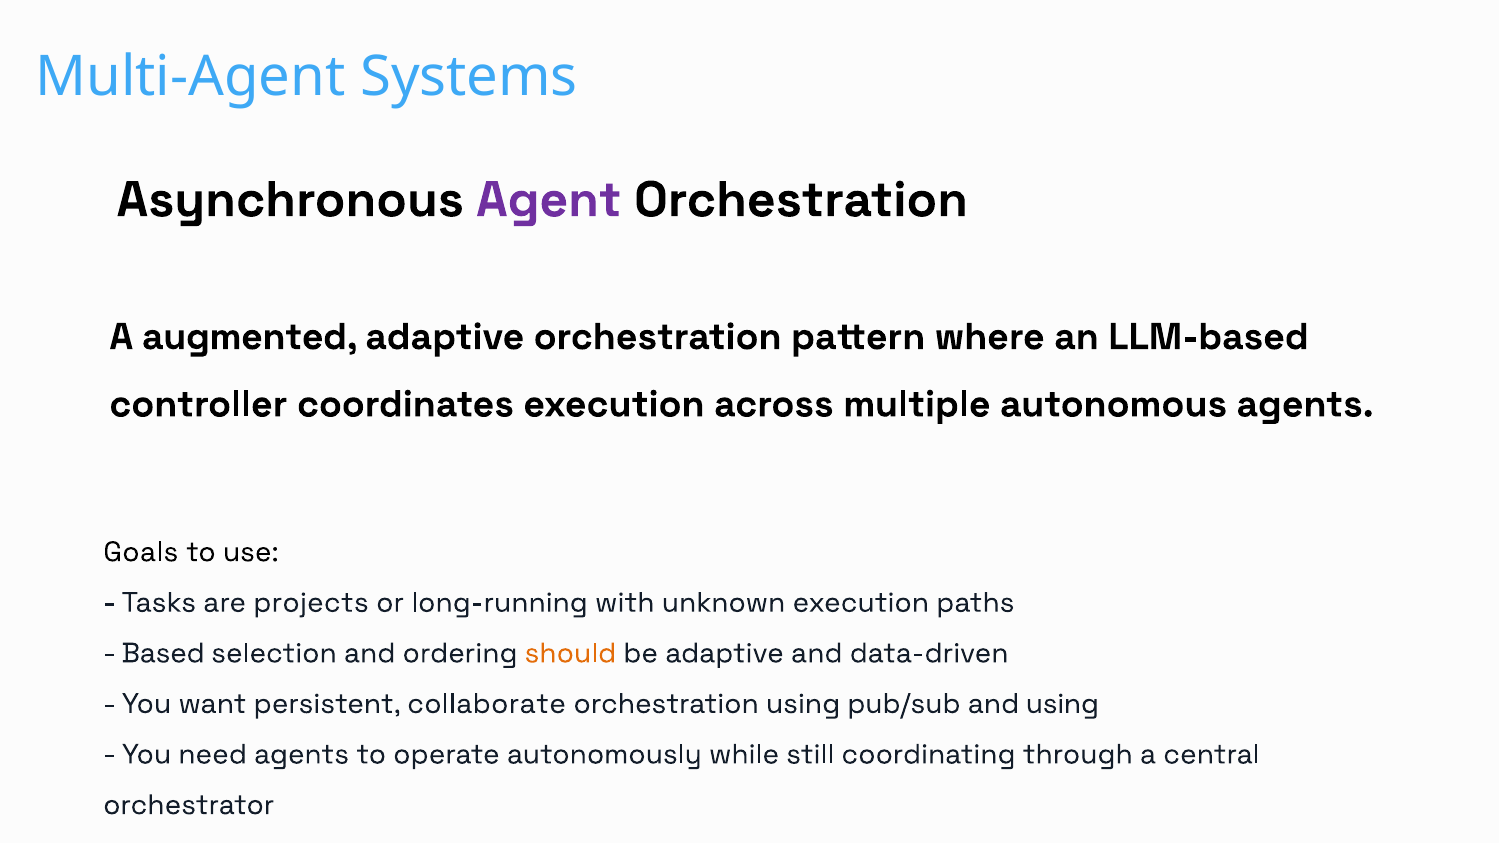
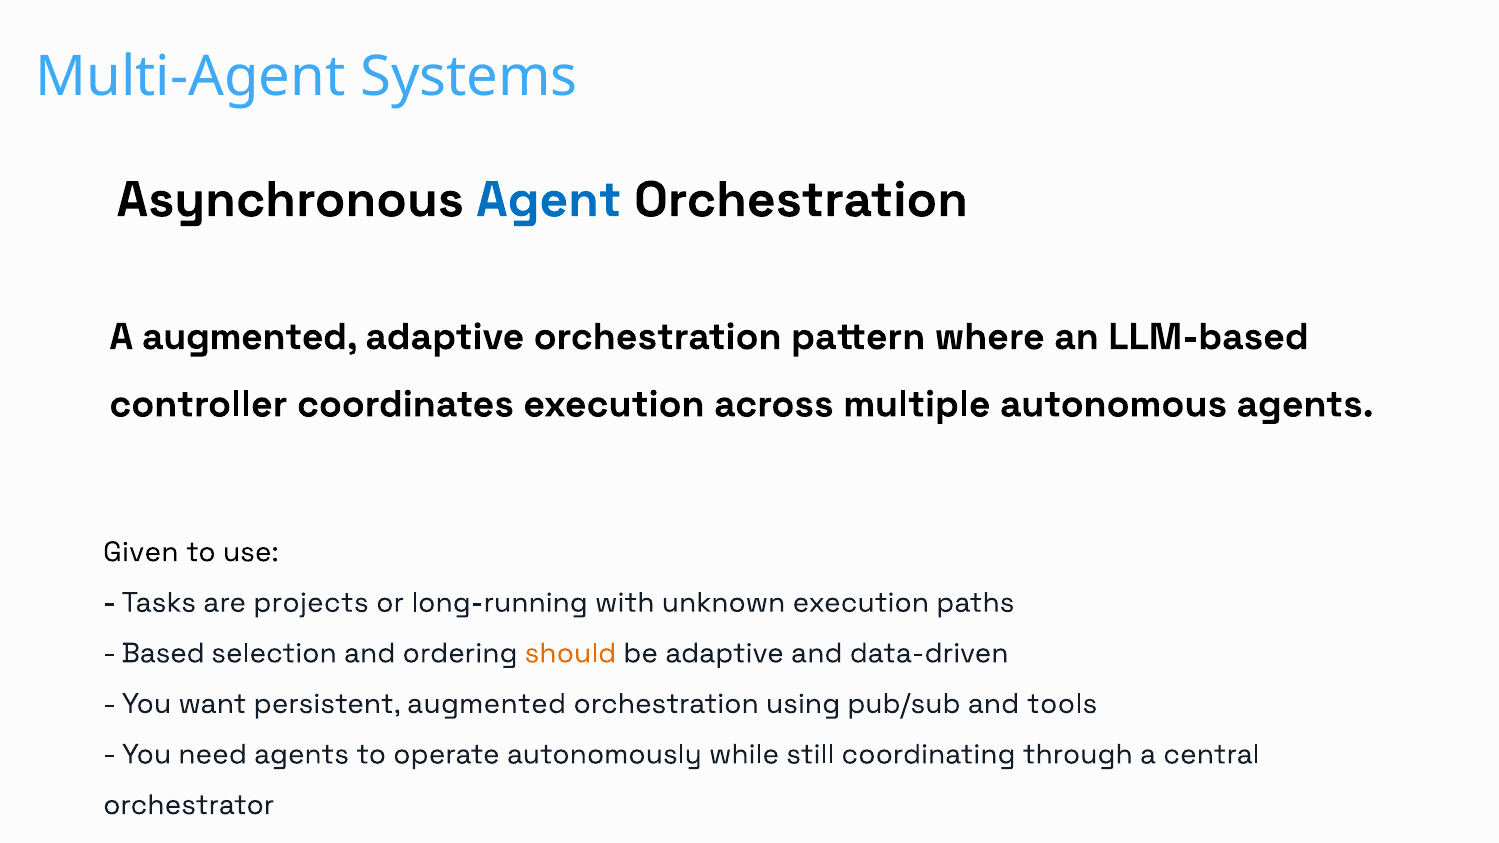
Agent colour: purple -> blue (549, 200)
Goals: Goals -> Given (141, 552)
persistent collaborate: collaborate -> augmented (487, 704)
and using: using -> tools (1062, 704)
